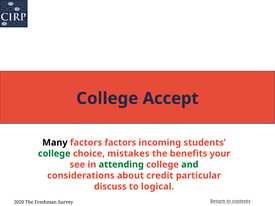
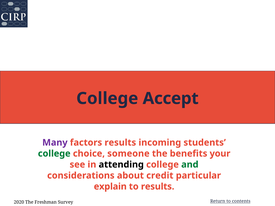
Many colour: black -> purple (55, 143)
factors factors: factors -> results (120, 143)
mistakes: mistakes -> someone (128, 154)
attending colour: green -> black (121, 165)
discuss: discuss -> explain (110, 187)
to logical: logical -> results (158, 187)
